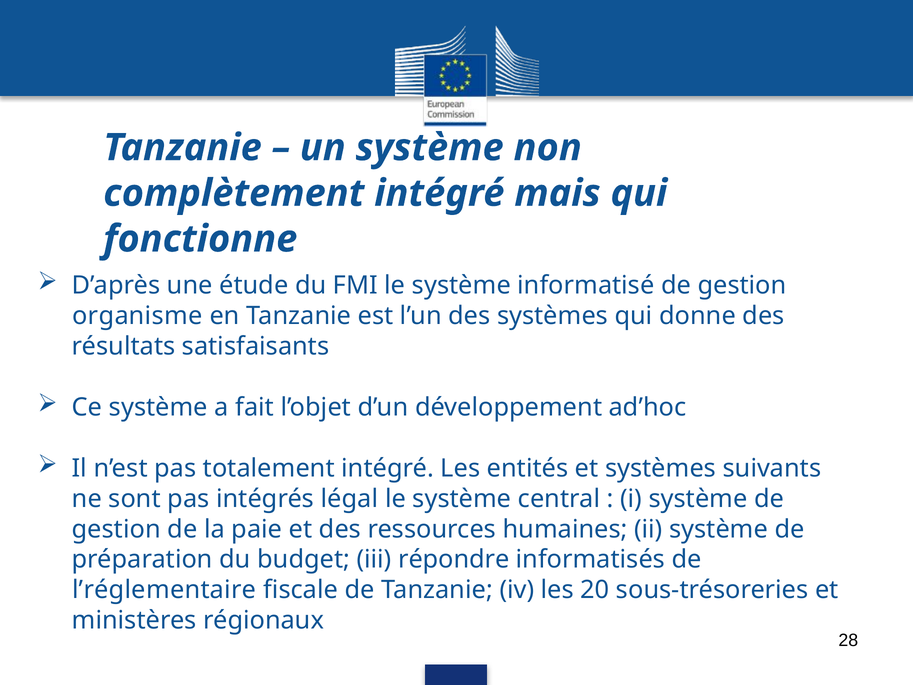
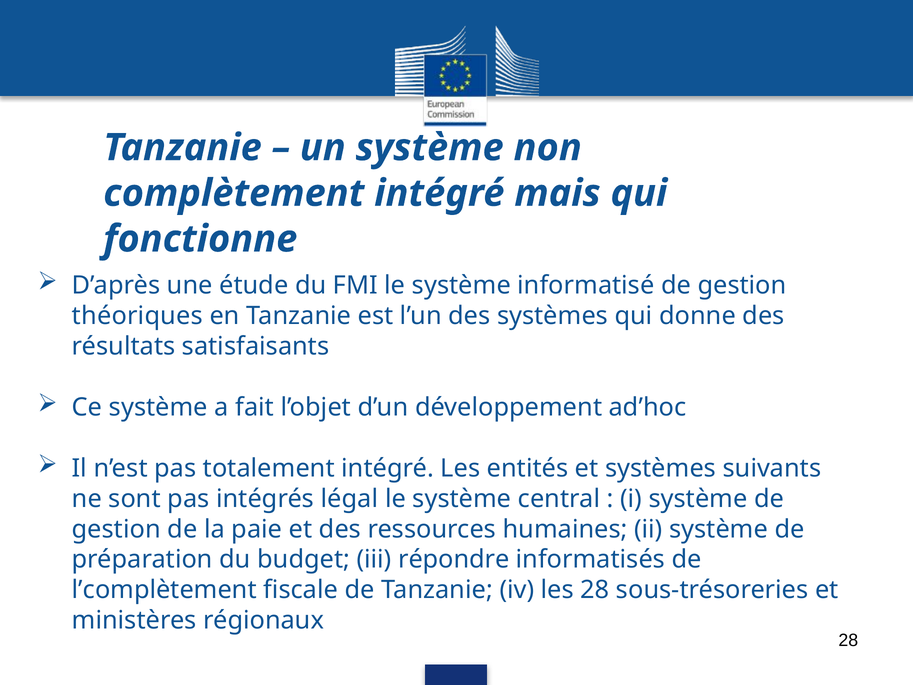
organisme: organisme -> théoriques (137, 316)
l’réglementaire: l’réglementaire -> l’complètement (164, 590)
les 20: 20 -> 28 (595, 590)
